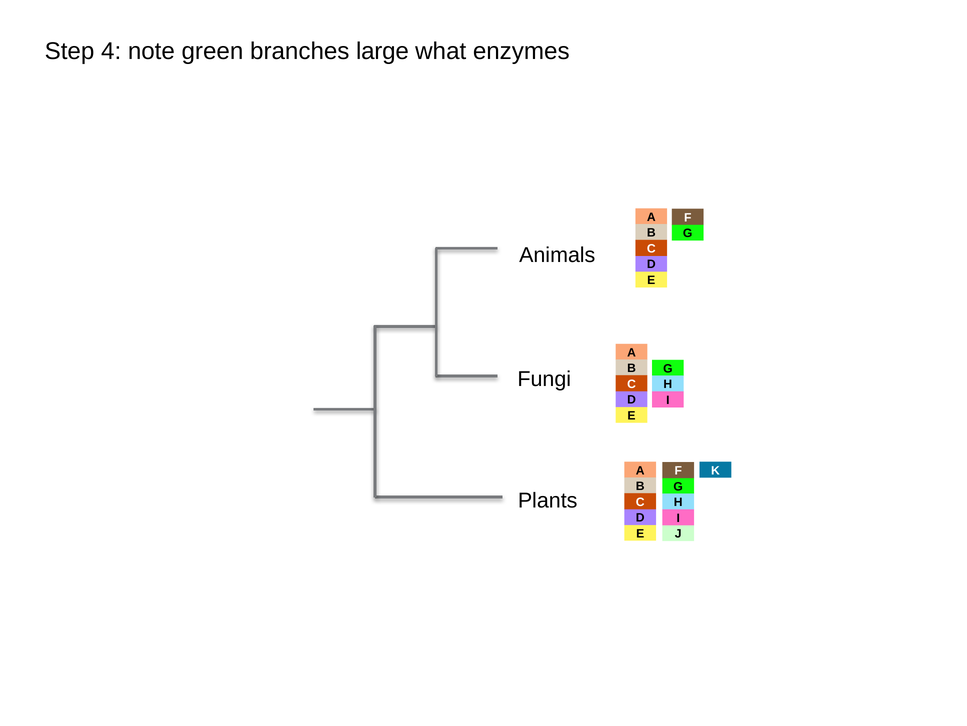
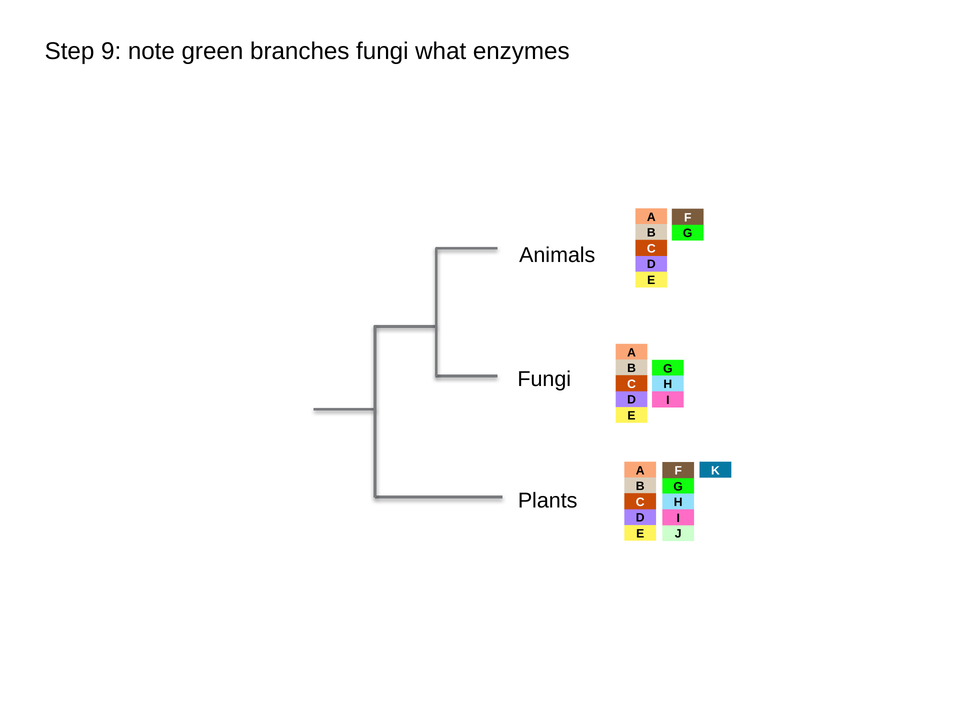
4: 4 -> 9 (111, 51)
branches large: large -> fungi (382, 51)
